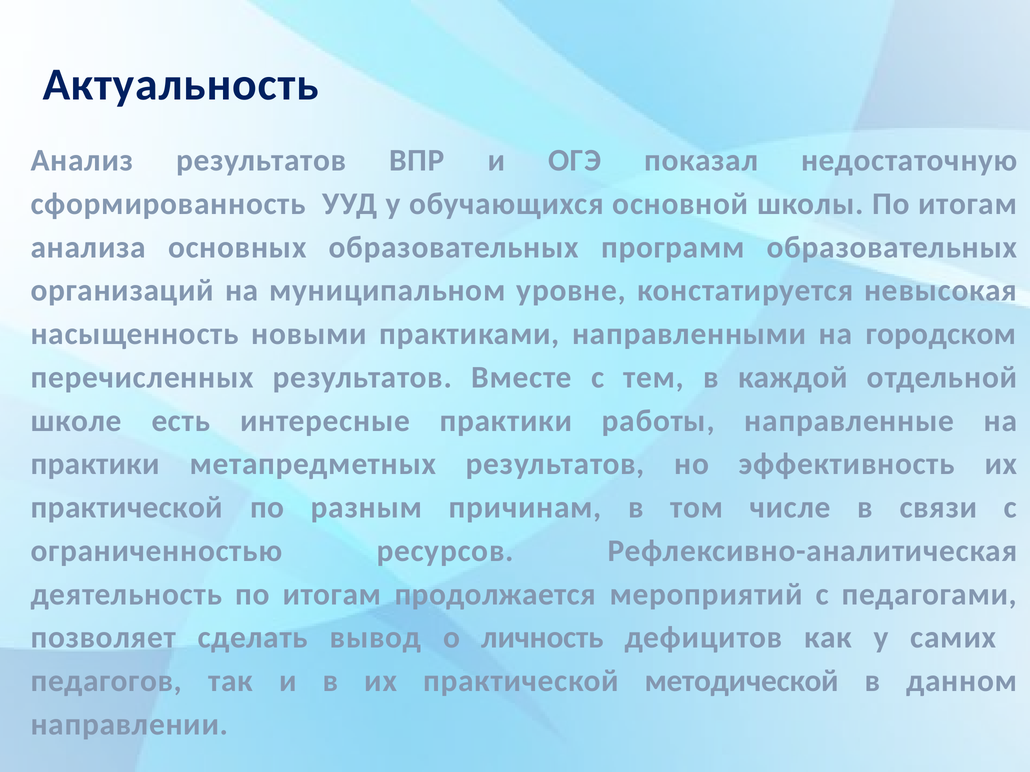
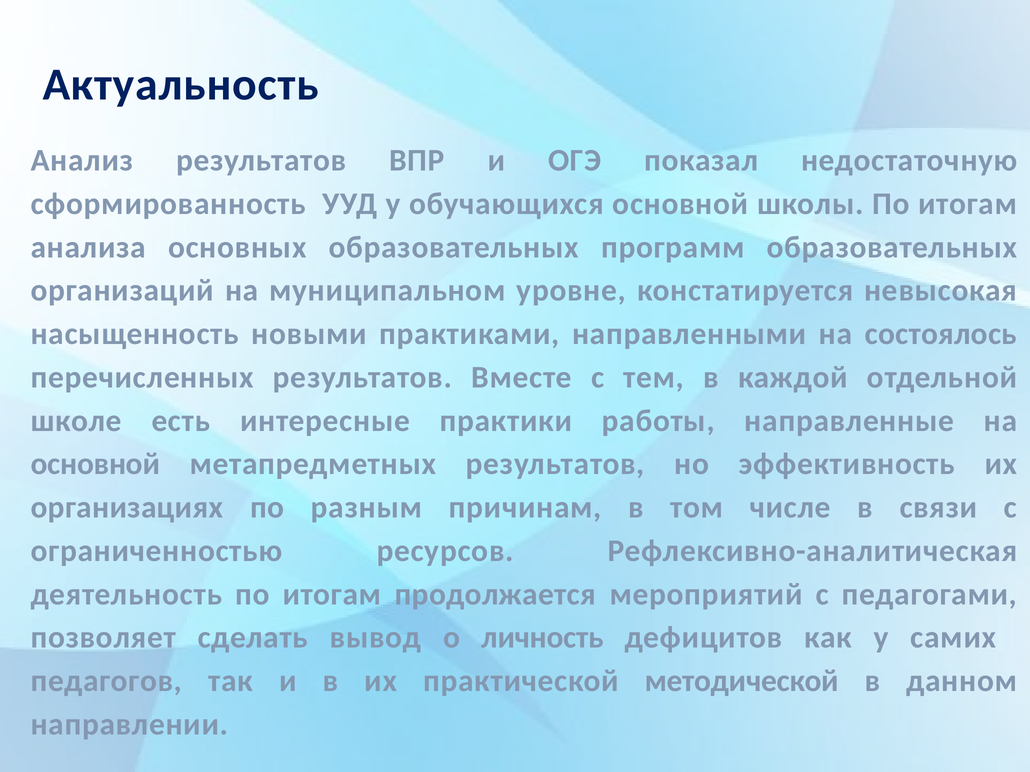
городском: городском -> состоялось (941, 334)
практики: практики -> основной (95, 464)
практической: практической -> организациях (127, 508)
